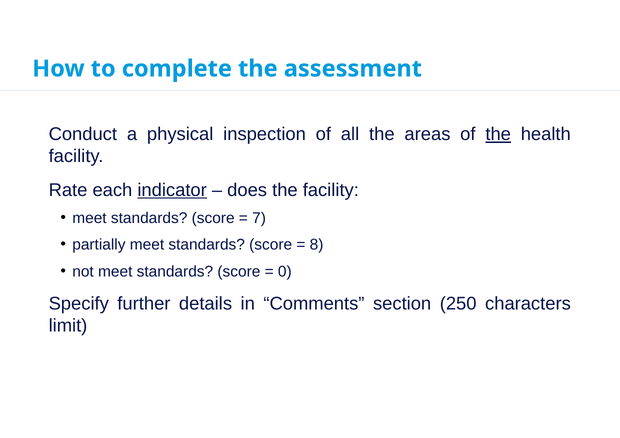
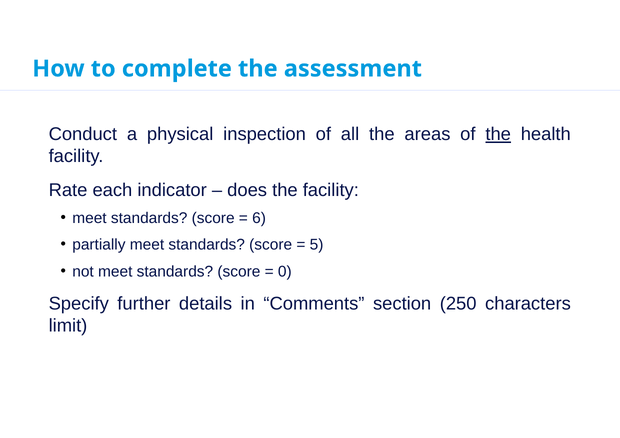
indicator underline: present -> none (172, 190)
7: 7 -> 6 (259, 218)
8: 8 -> 5 (317, 245)
